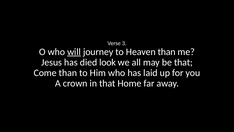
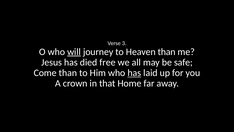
look: look -> free (107, 62)
be that: that -> safe (183, 62)
has underline: none -> present (134, 73)
